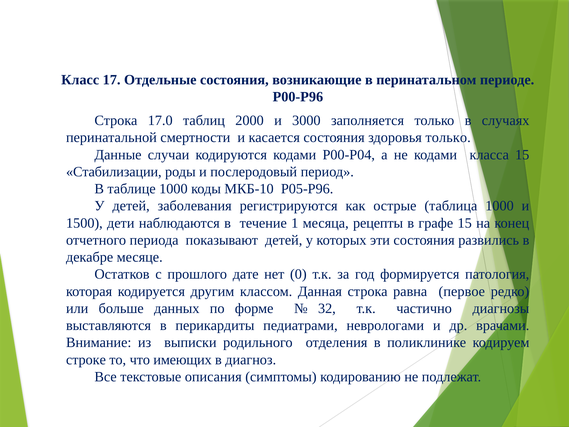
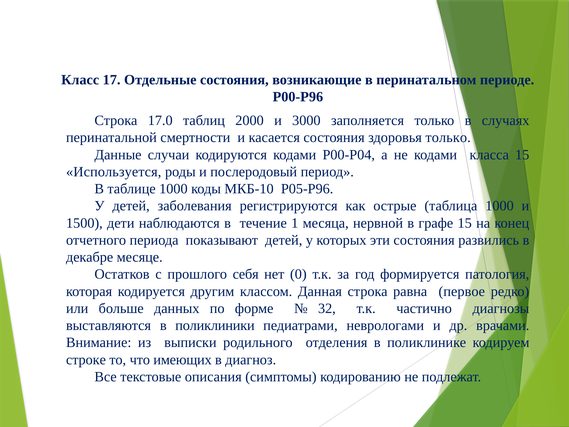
Стабилизации: Стабилизации -> Используется (114, 172)
рецепты: рецепты -> нервной (378, 223)
дате: дате -> себя (246, 274)
перикардиты: перикардиты -> поликлиники (215, 325)
